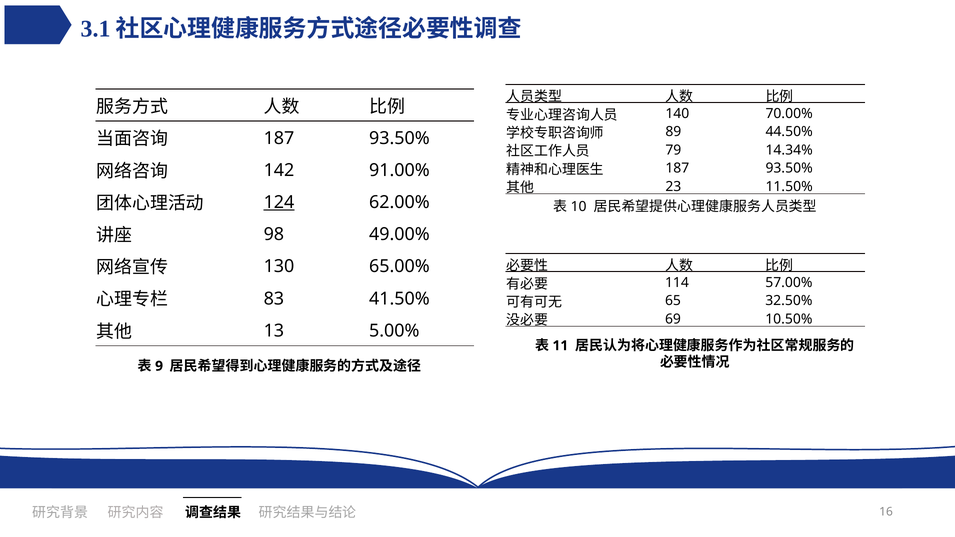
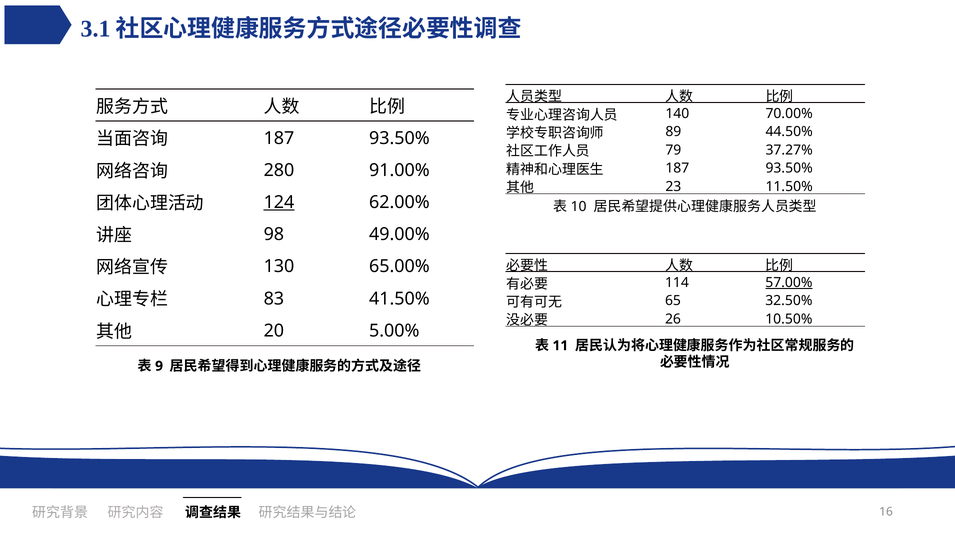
14.34%: 14.34% -> 37.27% (789, 150)
142: 142 -> 280 (279, 170)
57.00% underline: none -> present (789, 283)
69: 69 -> 26 (673, 319)
13: 13 -> 20 (274, 331)
